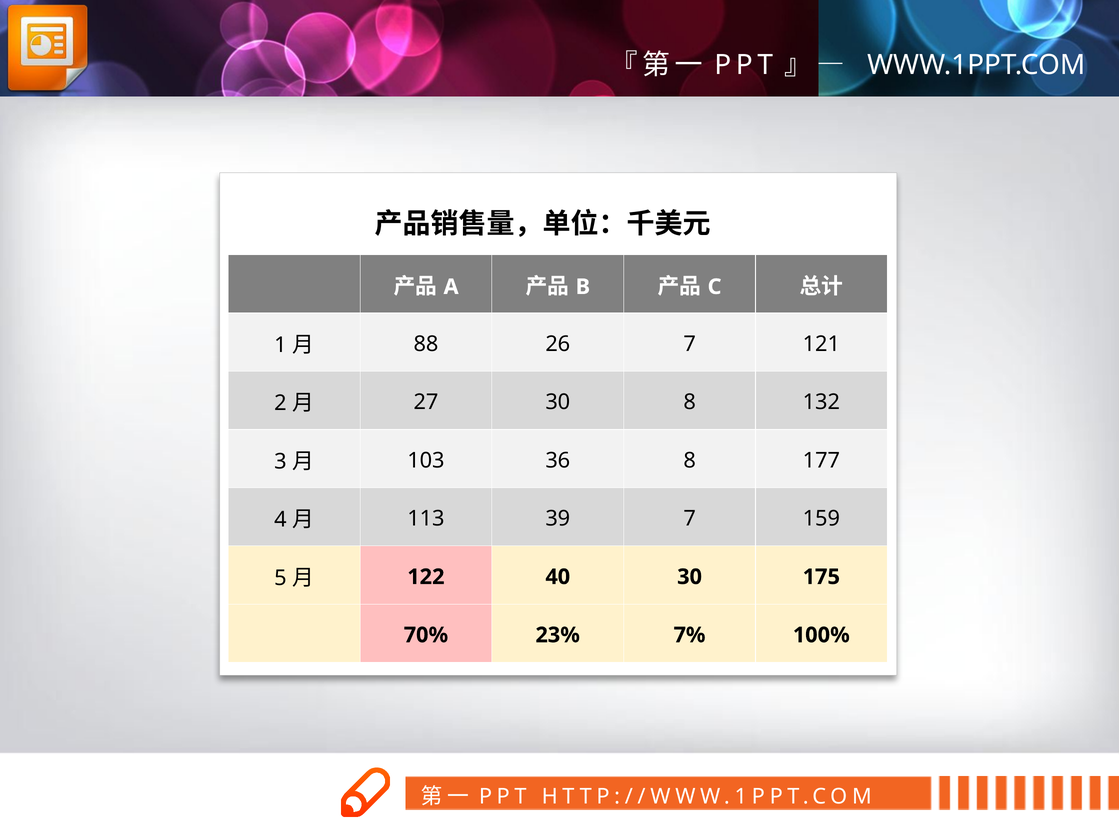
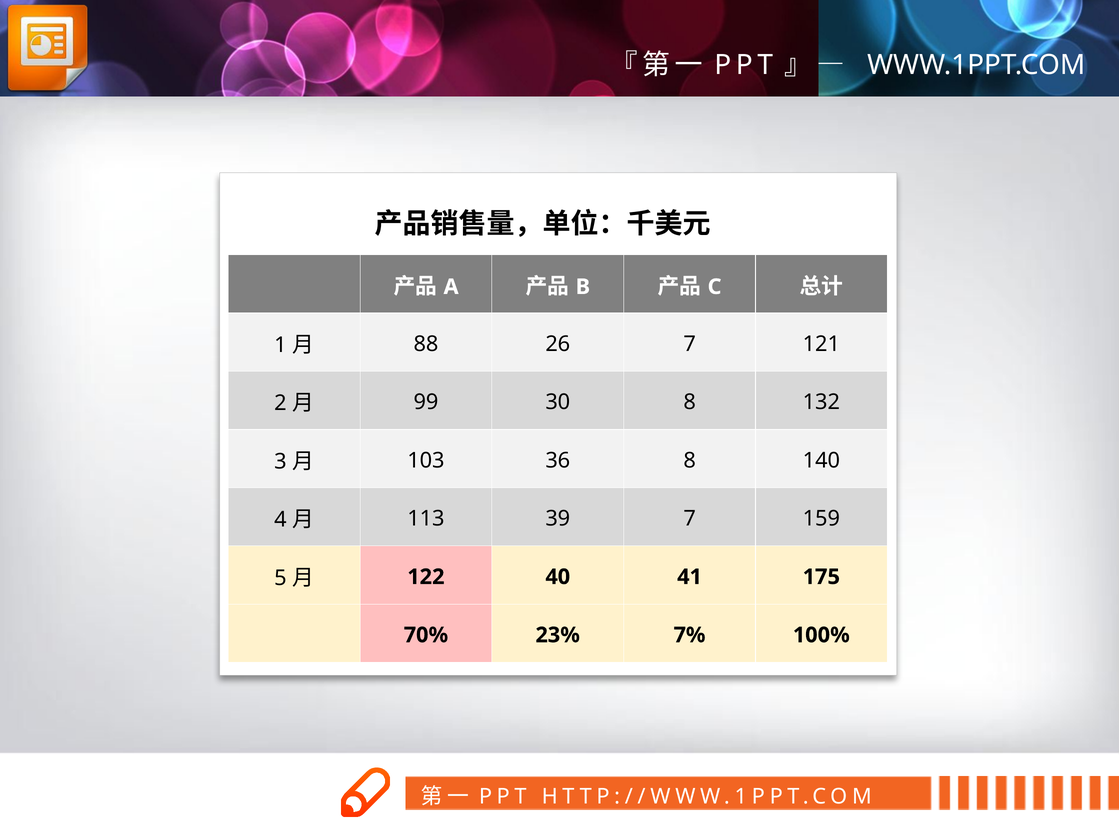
27: 27 -> 99 (426, 402)
177: 177 -> 140 (821, 461)
40 30: 30 -> 41 (690, 577)
